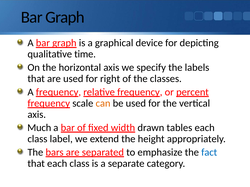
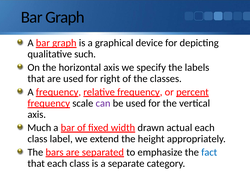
time: time -> such (85, 54)
can colour: orange -> purple (103, 103)
tables: tables -> actual (179, 128)
